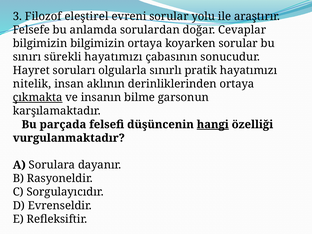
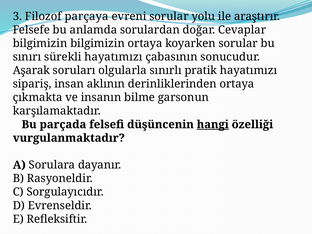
eleştirel: eleştirel -> parçaya (87, 16)
Hayret: Hayret -> Aşarak (31, 70)
nitelik: nitelik -> sipariş (32, 84)
çıkmakta underline: present -> none (38, 97)
